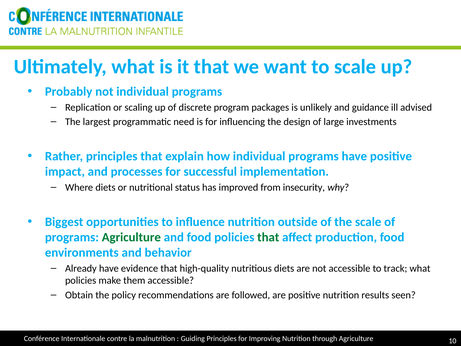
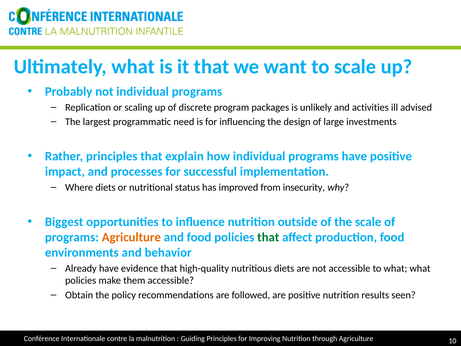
guidance: guidance -> activities (370, 107)
Agriculture colour: green -> orange (131, 237)
to track: track -> what (395, 268)
